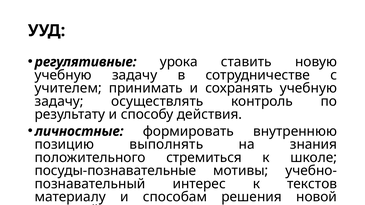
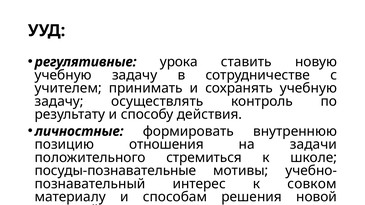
выполнять: выполнять -> отношения (166, 145)
на знания: знания -> задачи (313, 145)
текстов: текстов -> совком (312, 184)
